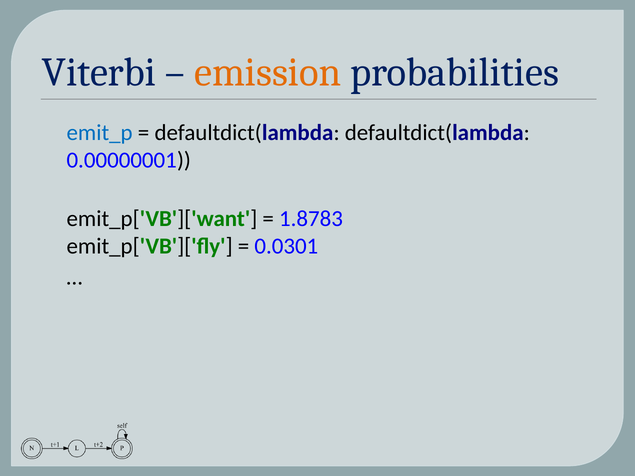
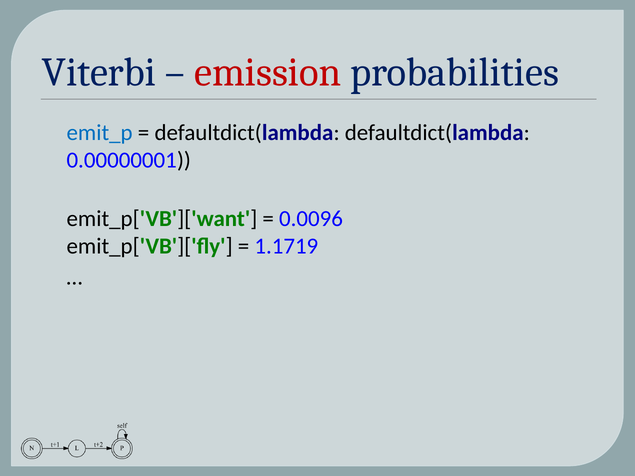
emission colour: orange -> red (268, 72)
1.8783: 1.8783 -> 0.0096 (311, 219)
0.0301: 0.0301 -> 1.1719 (286, 246)
